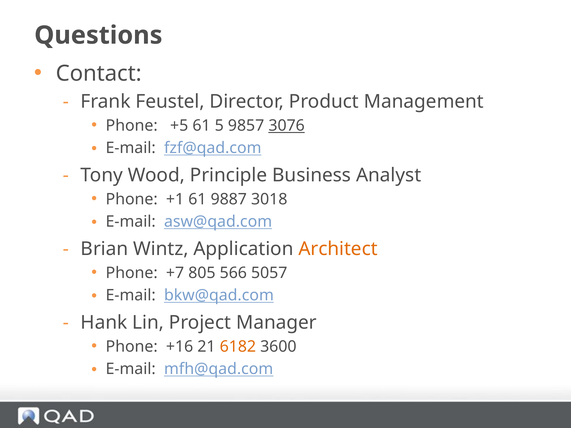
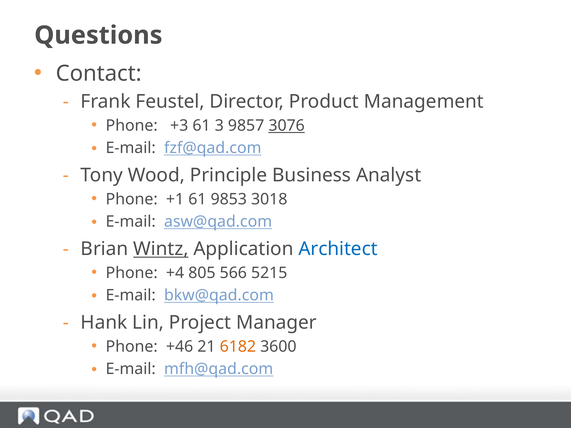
+5: +5 -> +3 (179, 126)
5: 5 -> 3 (219, 126)
9887: 9887 -> 9853 (229, 199)
Wintz underline: none -> present (161, 249)
Architect colour: orange -> blue (338, 249)
+7: +7 -> +4 (175, 273)
5057: 5057 -> 5215 (269, 273)
+16: +16 -> +46 (180, 347)
